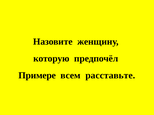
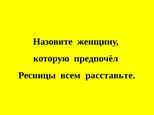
Примере: Примере -> Ресницы (37, 76)
